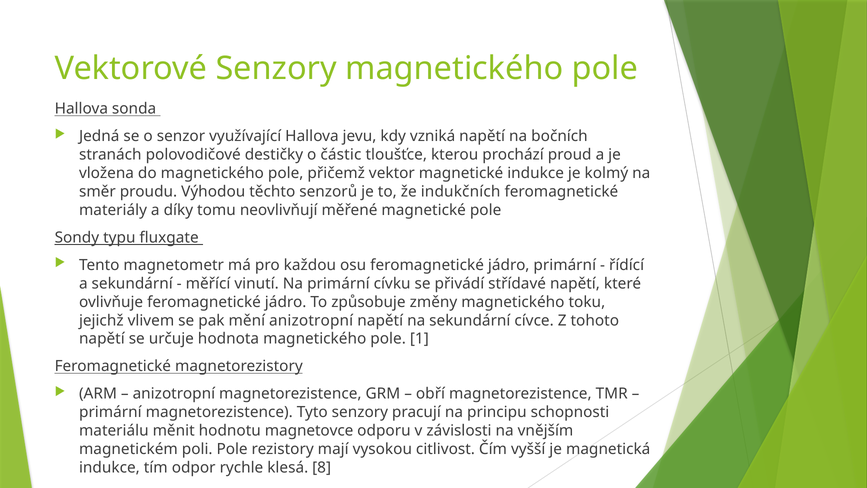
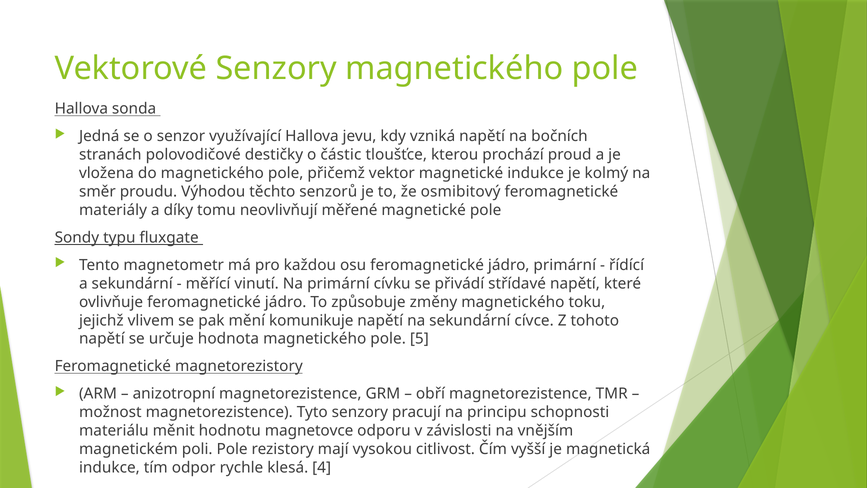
indukčních: indukčních -> osmibitový (461, 192)
mění anizotropní: anizotropní -> komunikuje (311, 320)
1: 1 -> 5 (419, 339)
primární: primární -> možnost (110, 412)
8: 8 -> 4 (322, 467)
